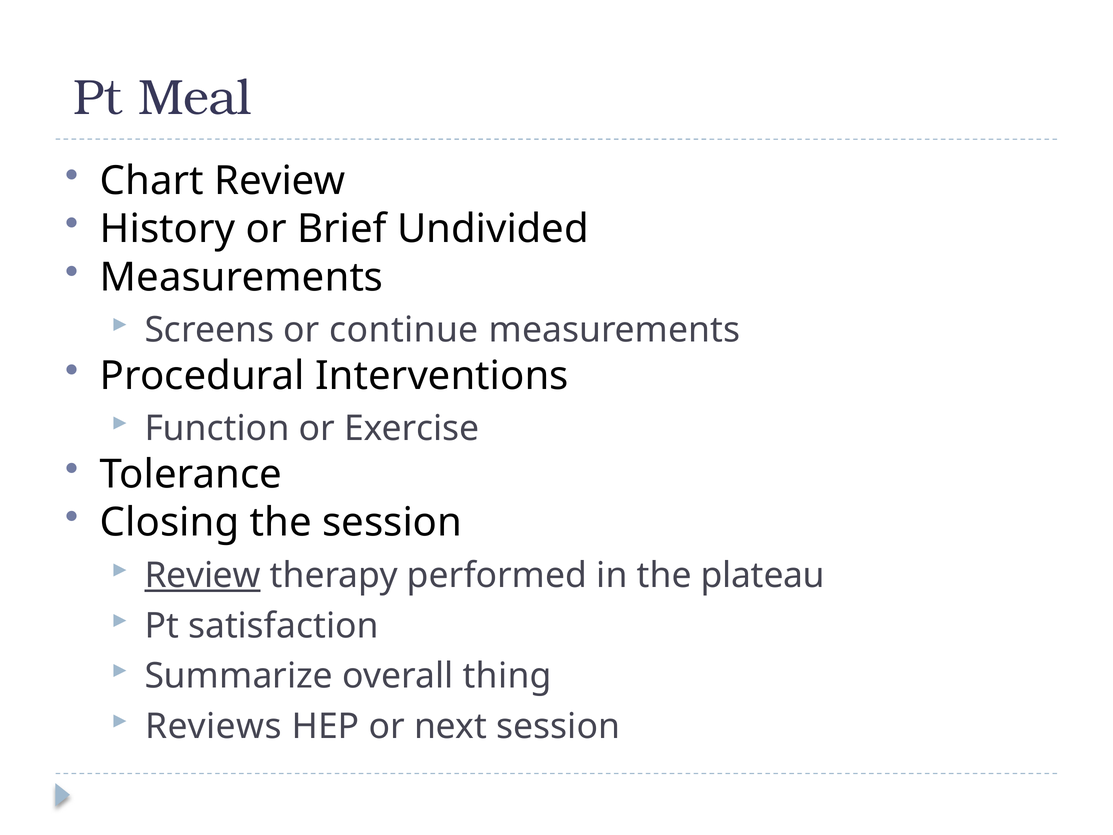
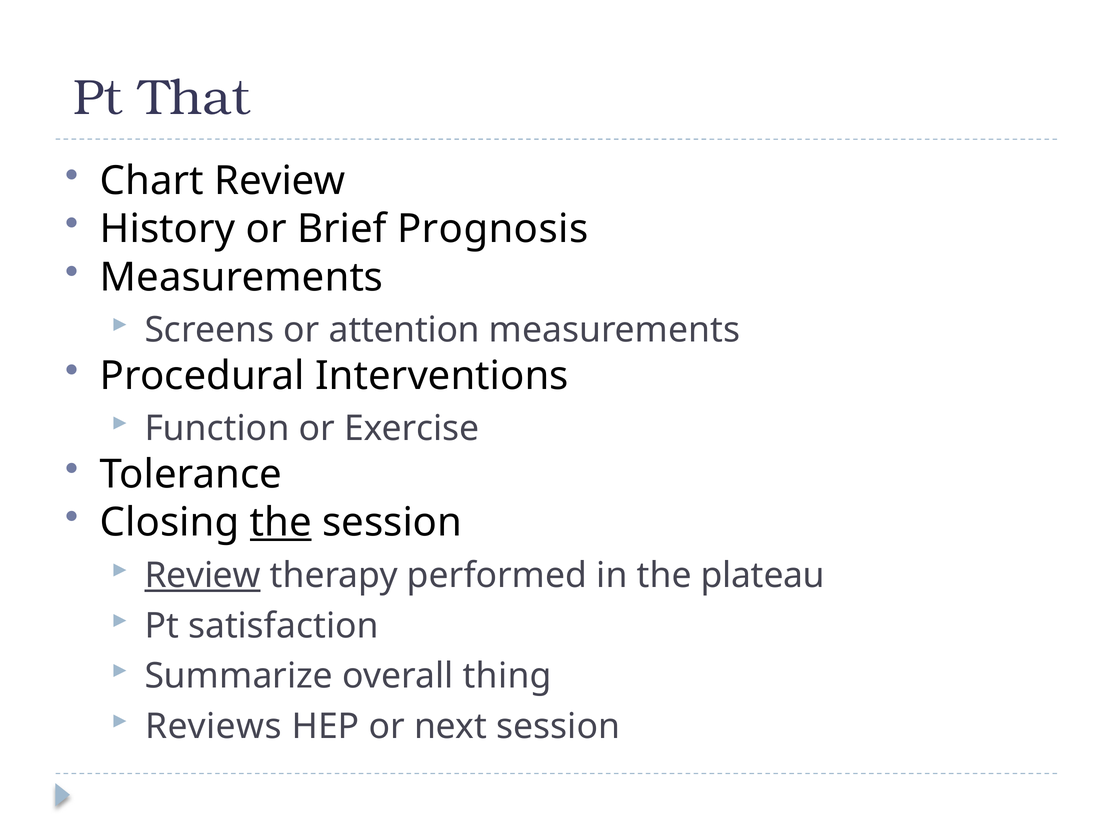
Meal: Meal -> That (195, 98)
Undivided: Undivided -> Prognosis (493, 229)
continue: continue -> attention (404, 330)
the underline: none -> present (281, 523)
